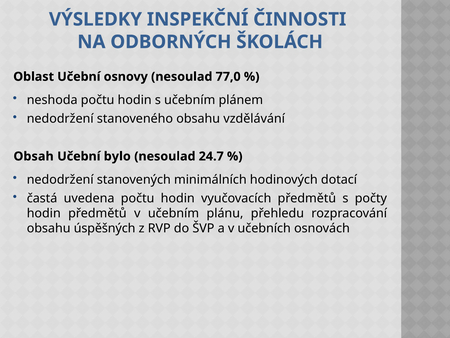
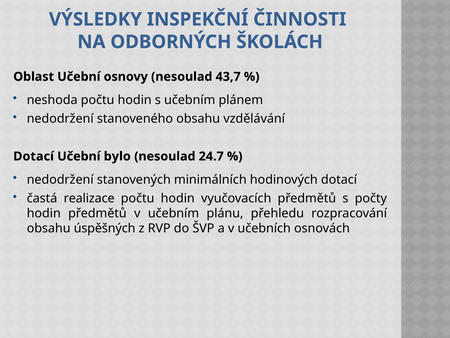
77,0: 77,0 -> 43,7 (228, 77)
Obsah: Obsah -> Dotací (34, 156)
uvedena: uvedena -> realizace (89, 198)
